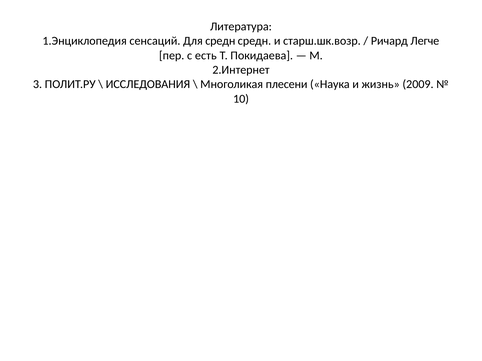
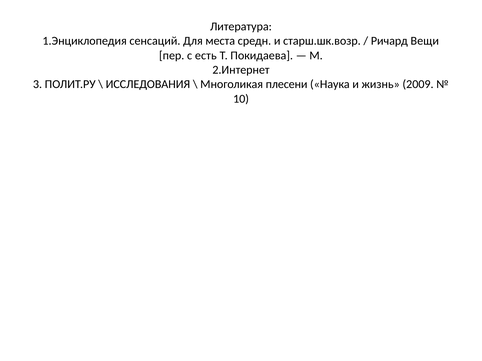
Для средн: средн -> места (220, 41)
Легче: Легче -> Вещи (425, 41)
